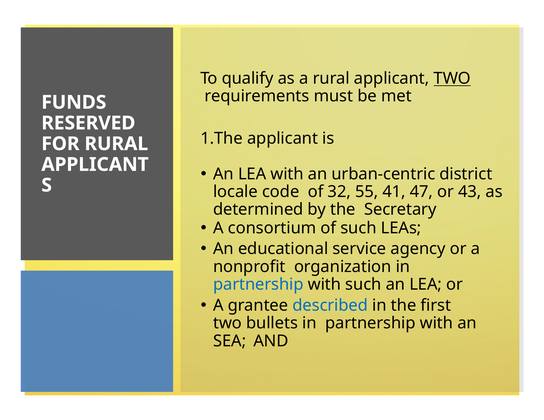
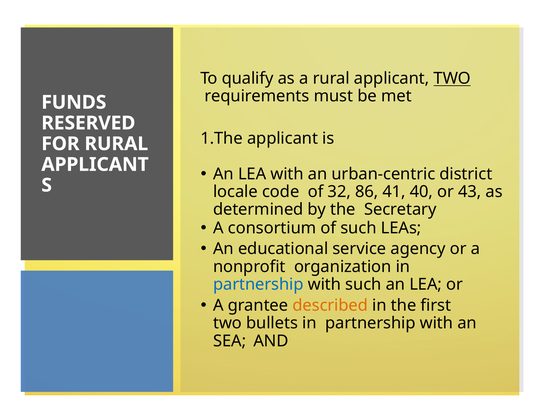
55: 55 -> 86 (367, 192)
47: 47 -> 40 (421, 192)
described colour: blue -> orange (330, 306)
